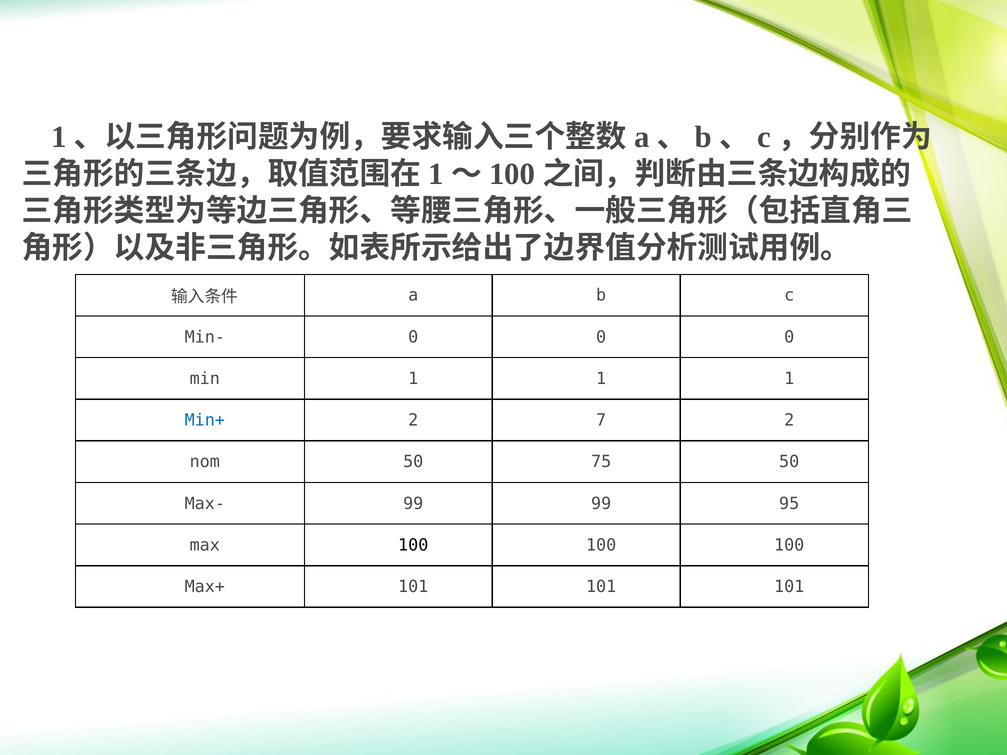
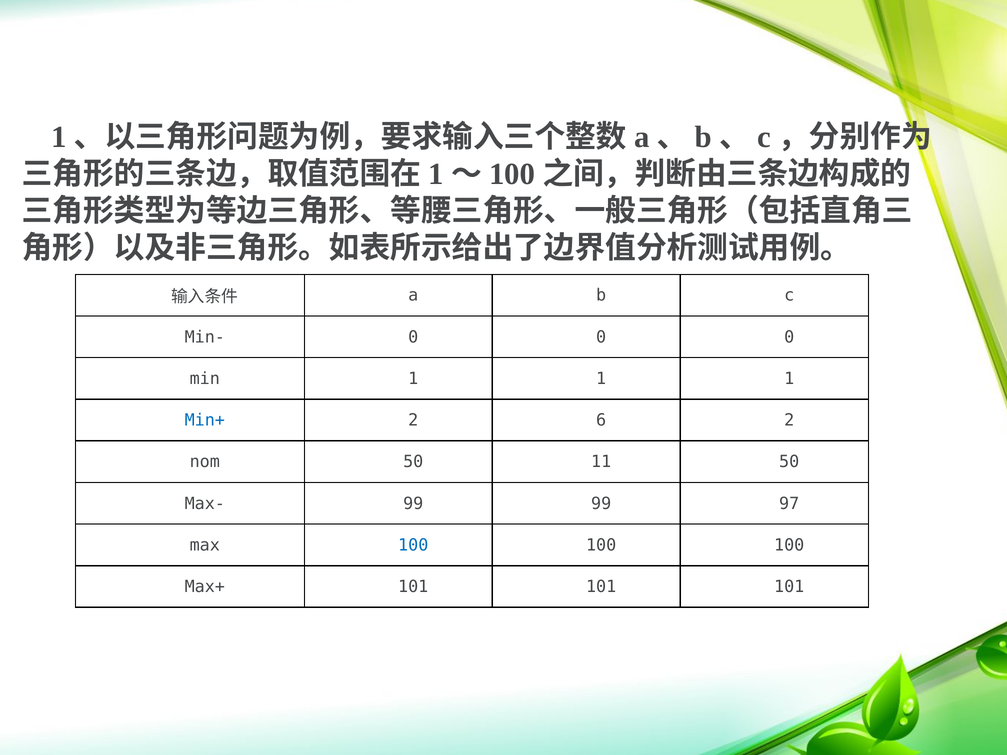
7: 7 -> 6 (601, 420)
75: 75 -> 11 (601, 462)
95: 95 -> 97 (789, 504)
100 colour: black -> blue (413, 545)
